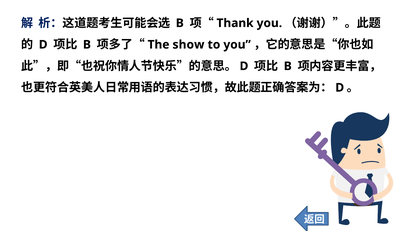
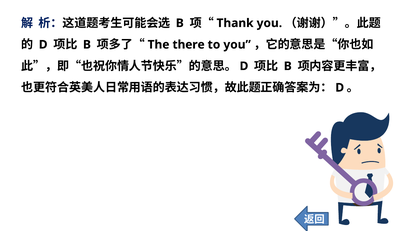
show: show -> there (189, 45)
